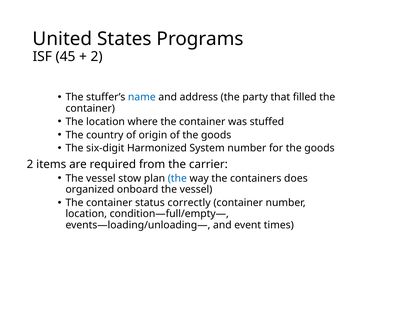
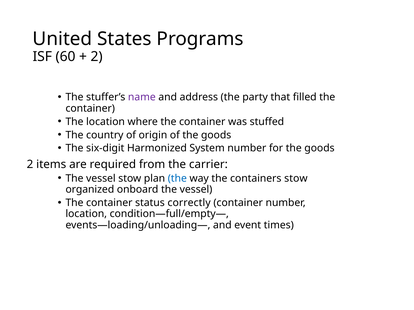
45: 45 -> 60 (66, 57)
name colour: blue -> purple (142, 97)
containers does: does -> stow (296, 179)
